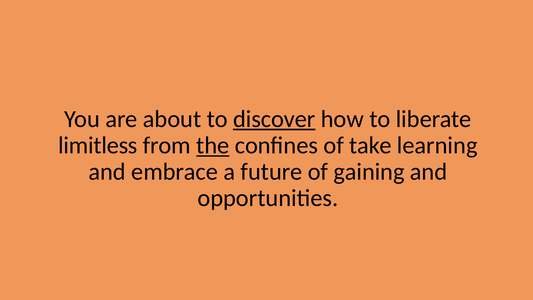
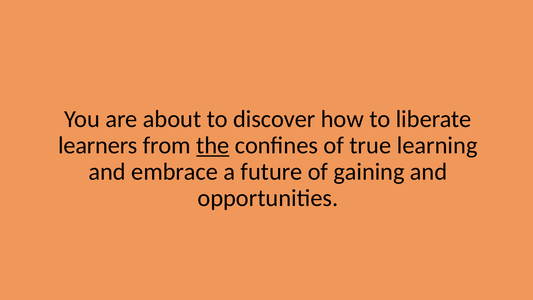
discover underline: present -> none (274, 119)
limitless: limitless -> learners (98, 145)
take: take -> true (370, 145)
